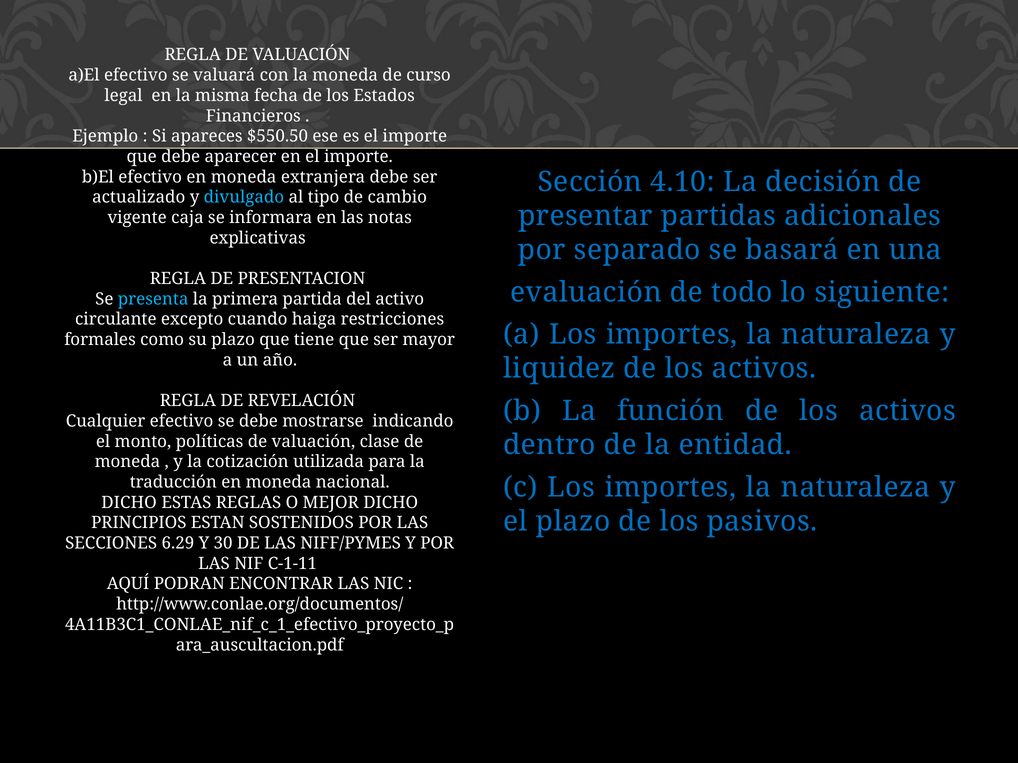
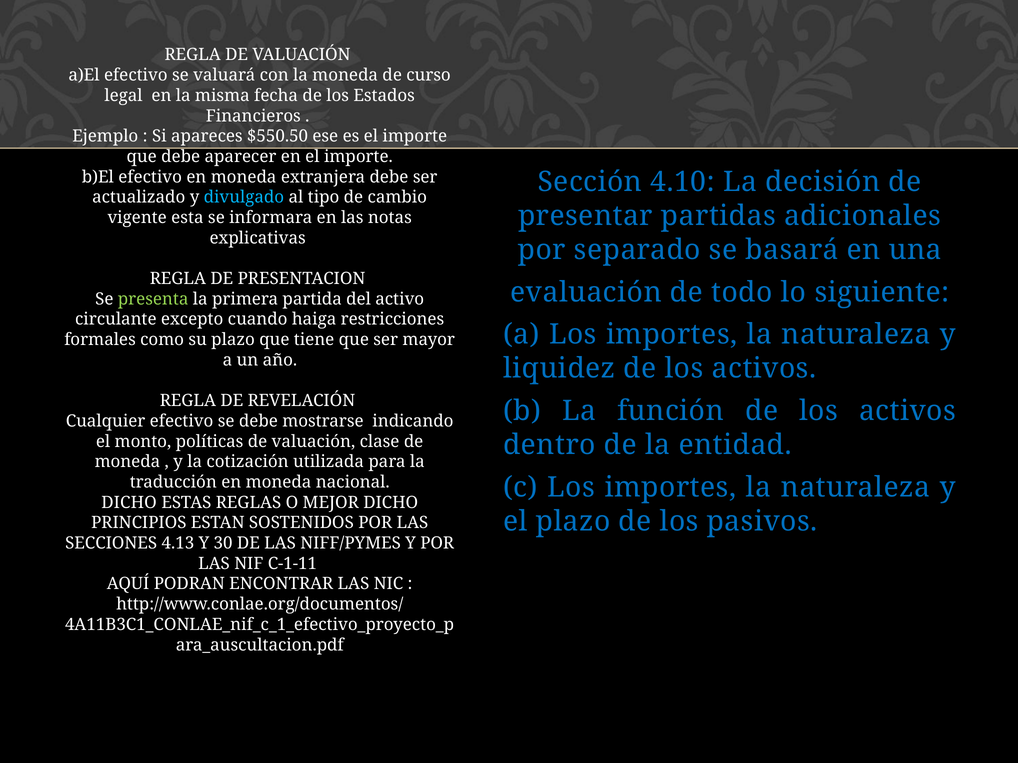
caja: caja -> esta (187, 218)
presenta colour: light blue -> light green (153, 299)
6.29: 6.29 -> 4.13 (178, 544)
